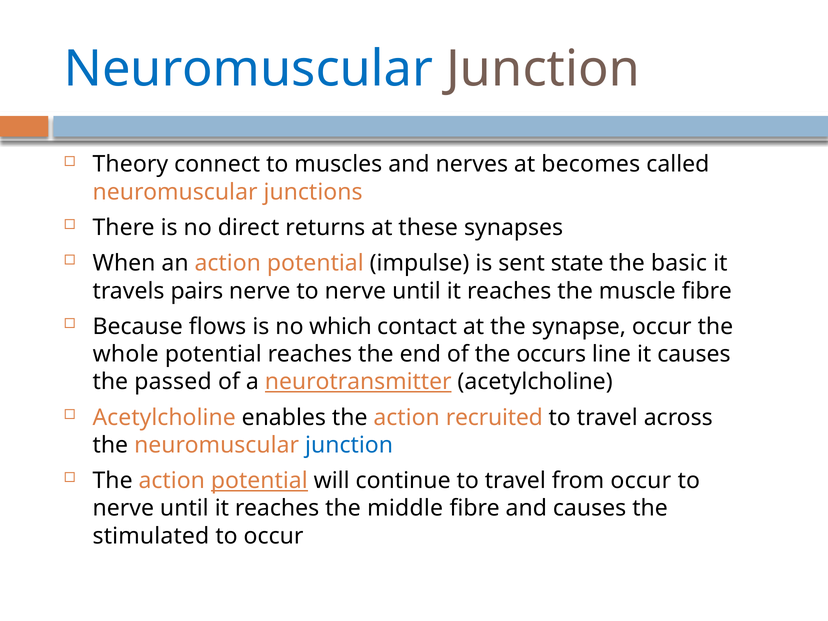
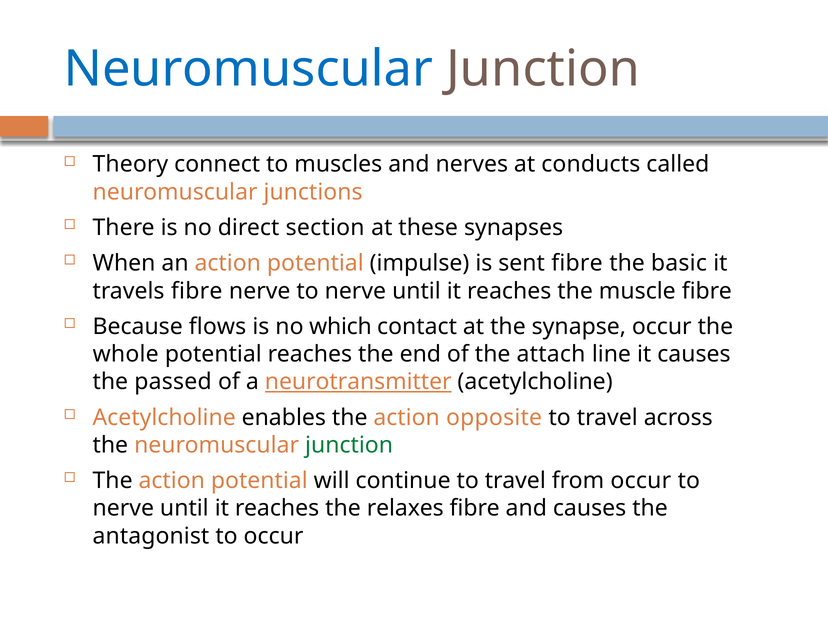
becomes: becomes -> conducts (591, 164)
returns: returns -> section (325, 228)
sent state: state -> fibre (577, 263)
travels pairs: pairs -> fibre (197, 291)
occurs: occurs -> attach (551, 354)
recruited: recruited -> opposite (494, 417)
junction colour: blue -> green (349, 445)
potential underline: present -> none (259, 481)
middle: middle -> relaxes (405, 508)
stimulated: stimulated -> antagonist (151, 536)
